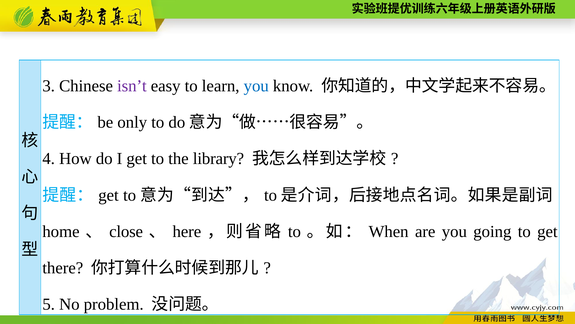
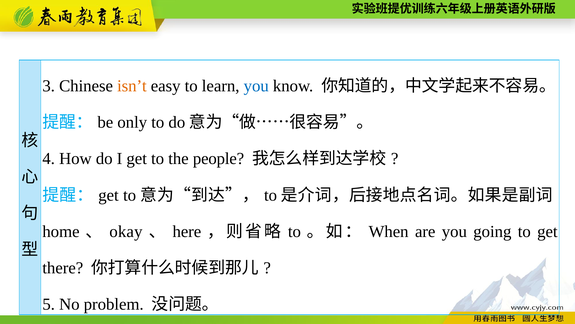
isn’t colour: purple -> orange (132, 86)
library: library -> people (218, 158)
close: close -> okay (126, 231)
